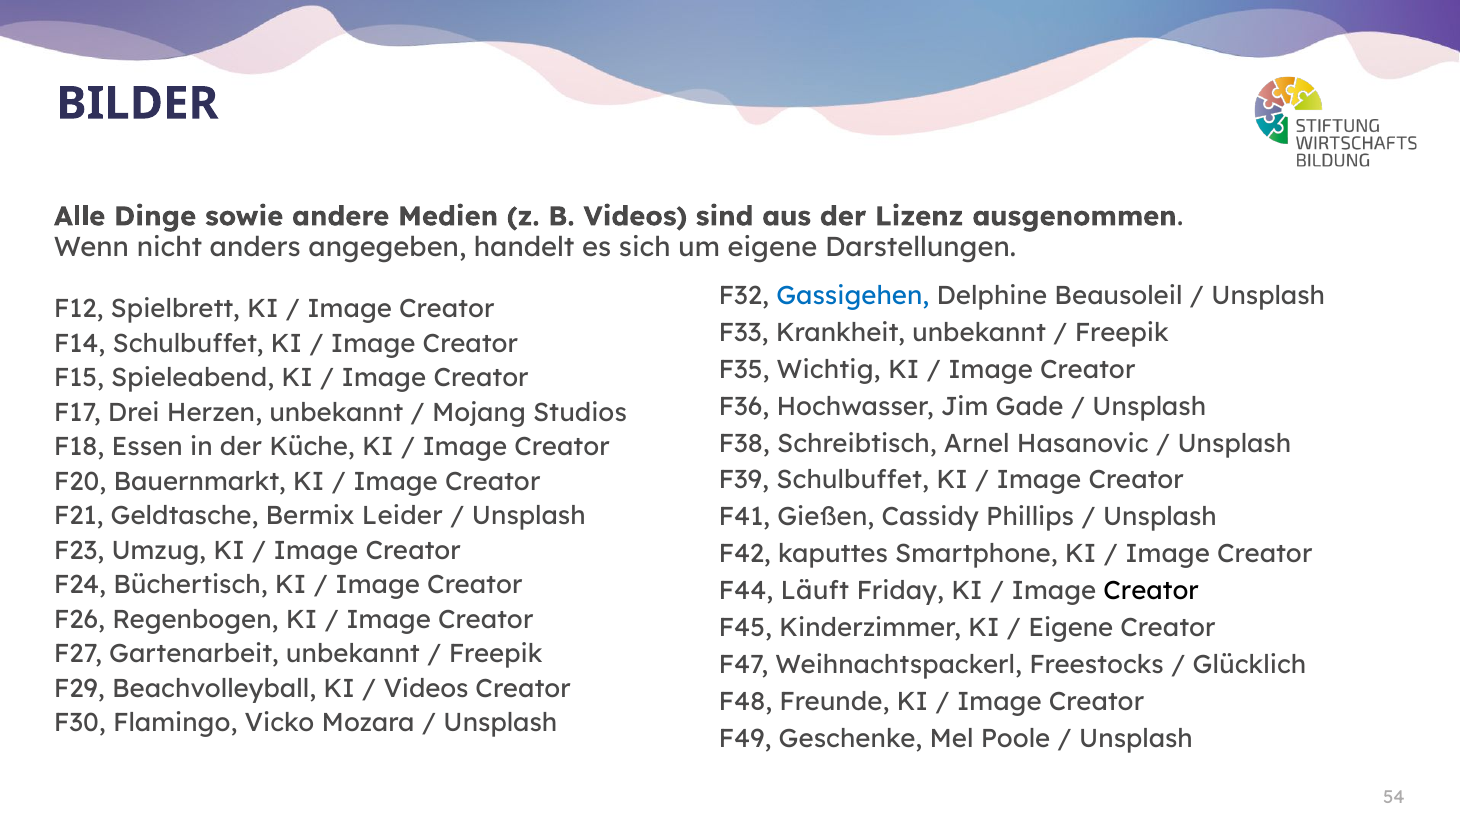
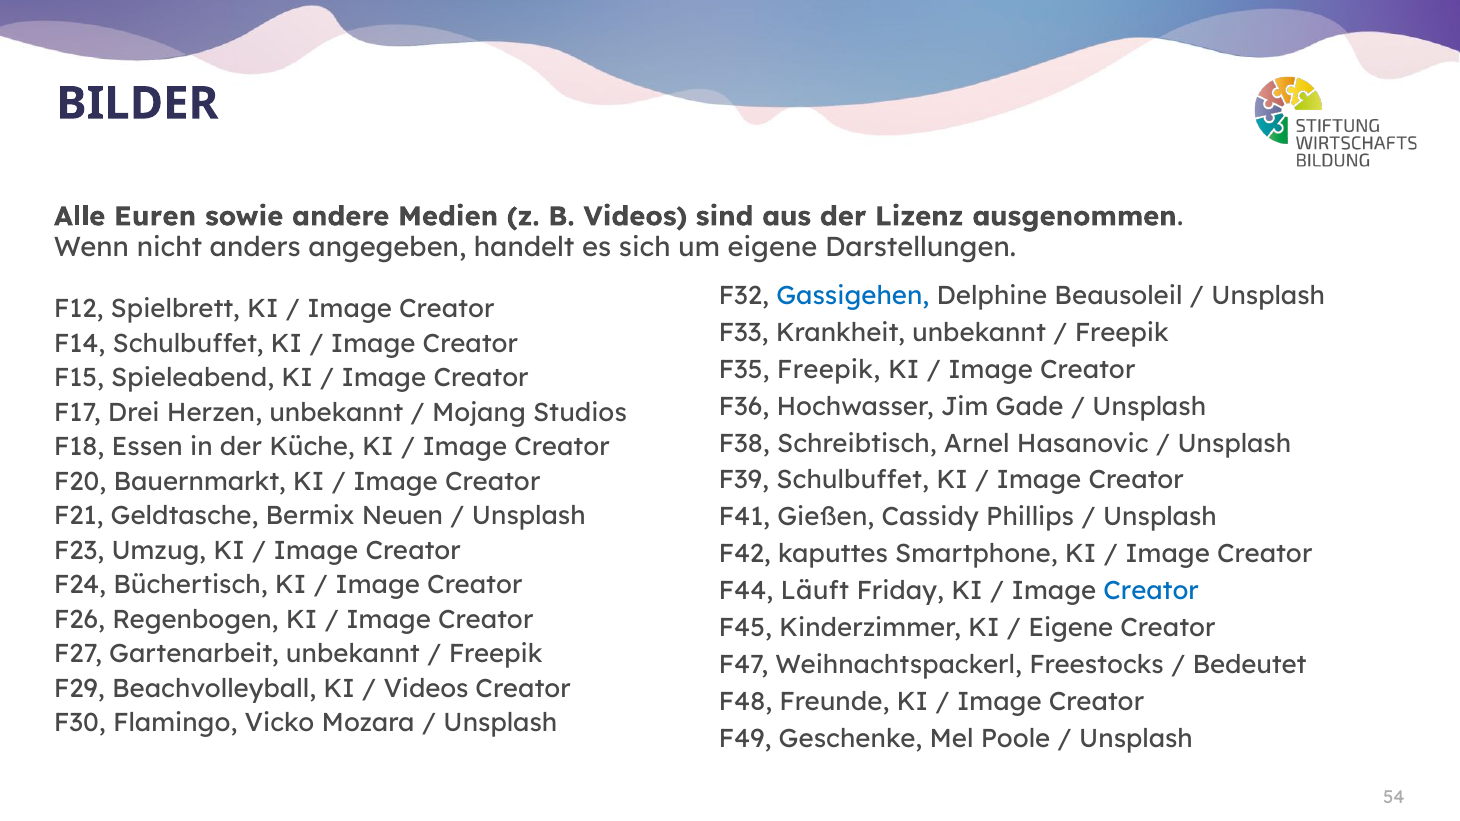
Dinge: Dinge -> Euren (155, 217)
F35 Wichtig: Wichtig -> Freepik (829, 370)
Leider: Leider -> Neuen (402, 516)
Creator colour: black -> blue (1151, 591)
Glücklich: Glücklich -> Bedeutet (1250, 665)
